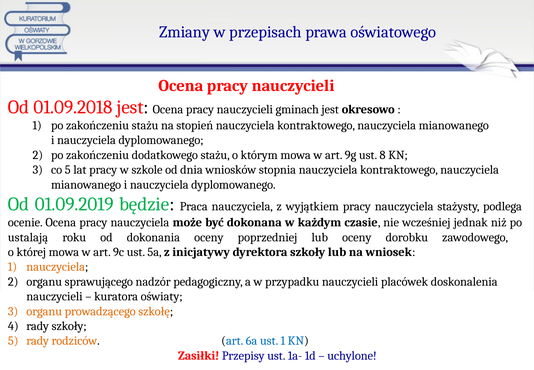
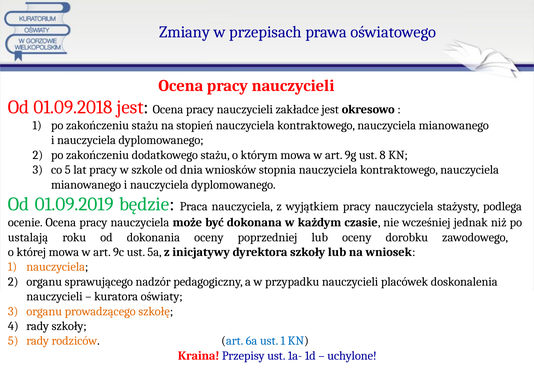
gminach: gminach -> zakładce (297, 109)
Zasiłki: Zasiłki -> Kraina (199, 355)
